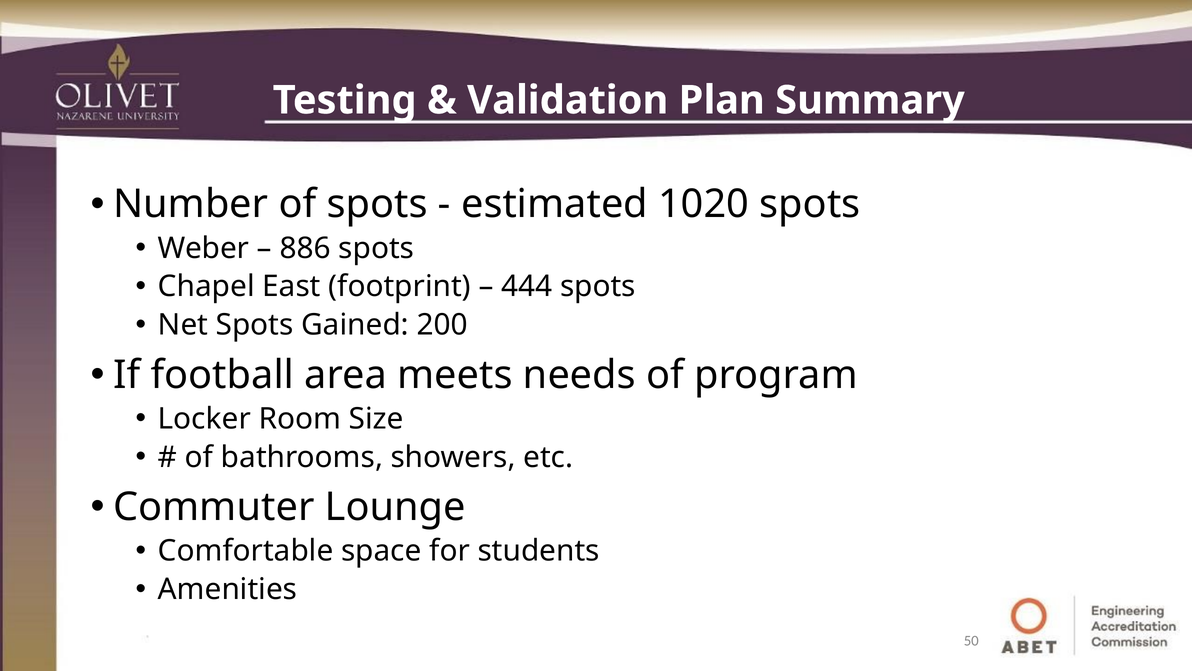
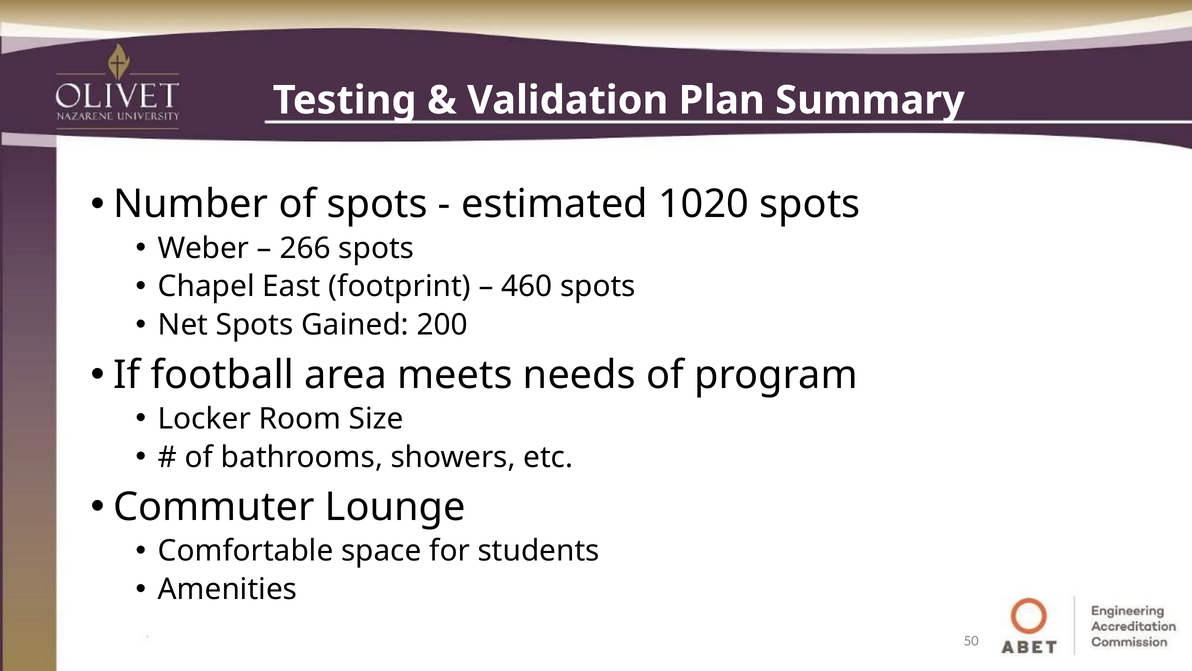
886: 886 -> 266 (305, 248)
444: 444 -> 460 (527, 286)
